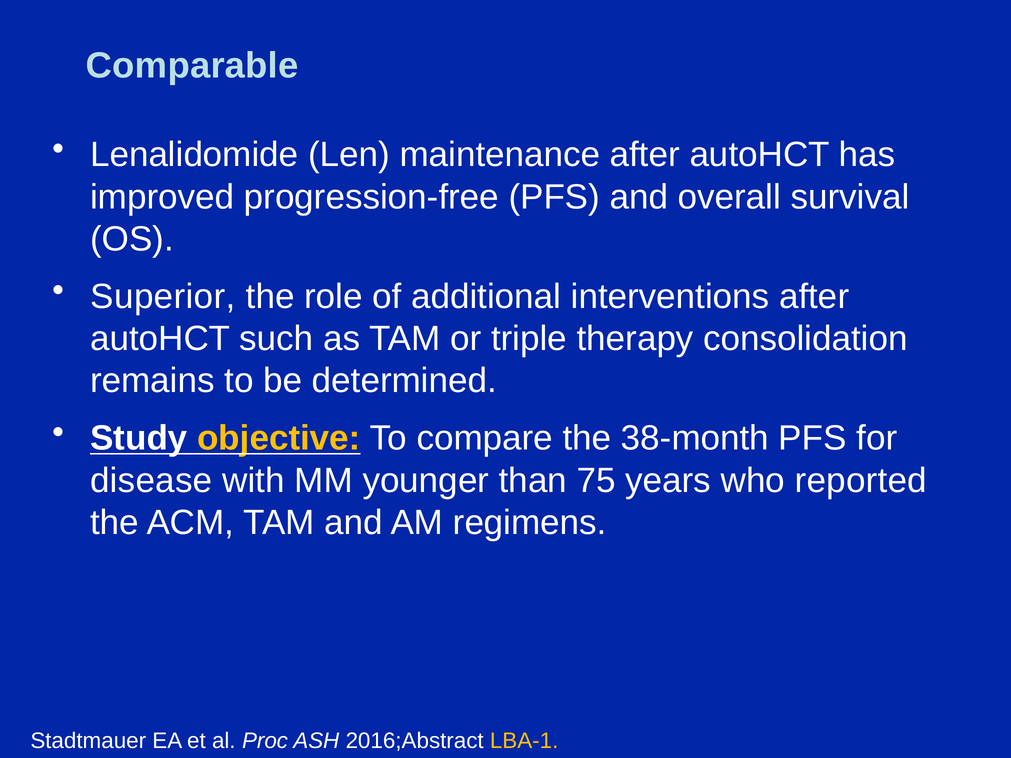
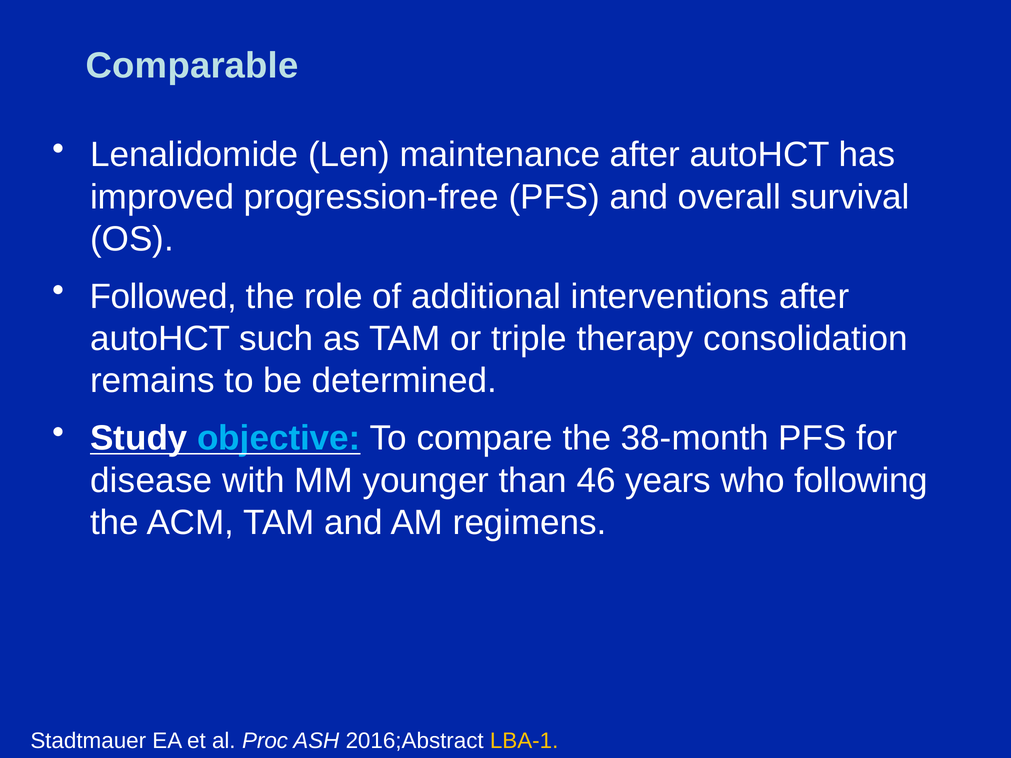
Superior: Superior -> Followed (163, 297)
objective colour: yellow -> light blue (279, 439)
75: 75 -> 46 (596, 481)
reported: reported -> following (861, 481)
